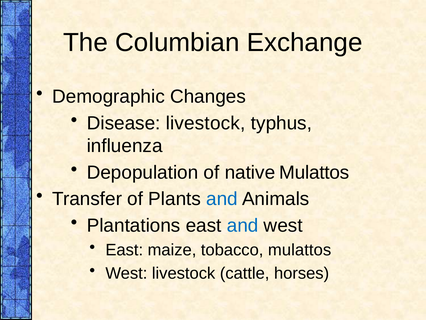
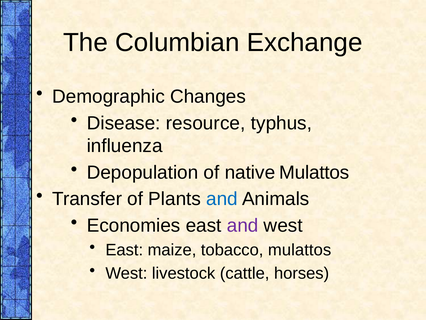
Disease livestock: livestock -> resource (206, 123)
Plantations: Plantations -> Economies (134, 225)
and colour: blue -> purple (243, 225)
